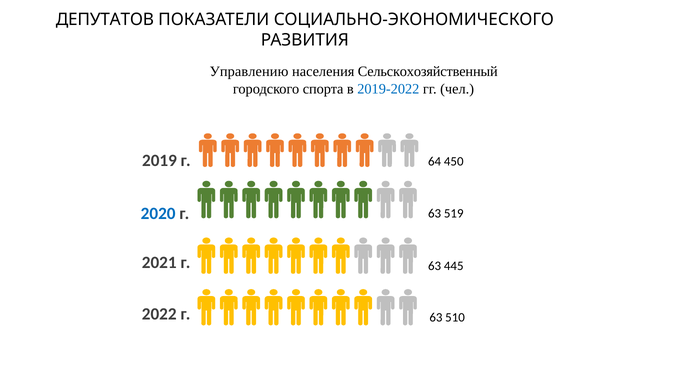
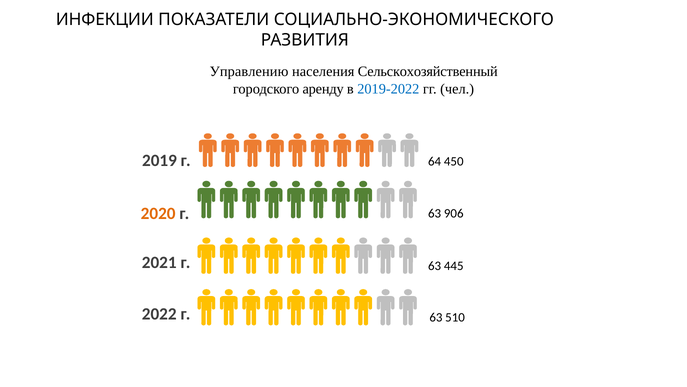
ДЕПУТАТОВ: ДЕПУТАТОВ -> ИНФЕКЦИИ (105, 19)
спорта: спорта -> аренду (323, 89)
2020 colour: blue -> orange (158, 213)
519: 519 -> 906 (454, 213)
